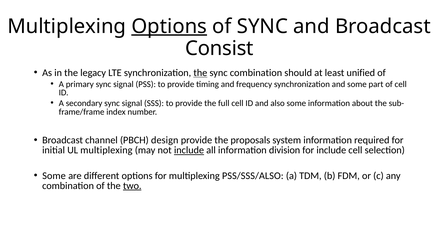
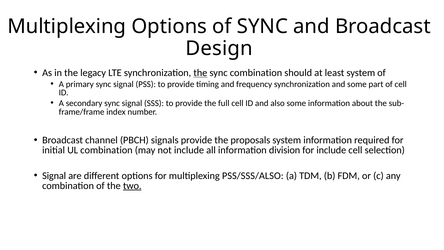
Options underline: present -> none (169, 26)
Consist: Consist -> Design (219, 48)
least unified: unified -> system (361, 73)
design: design -> signals (165, 140)
UL multiplexing: multiplexing -> combination (106, 150)
include underline: present -> none (189, 150)
Some: Some -> Signal (54, 176)
